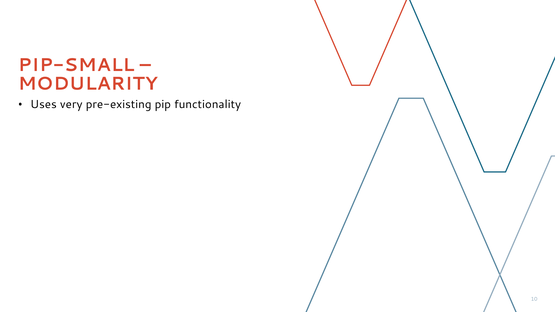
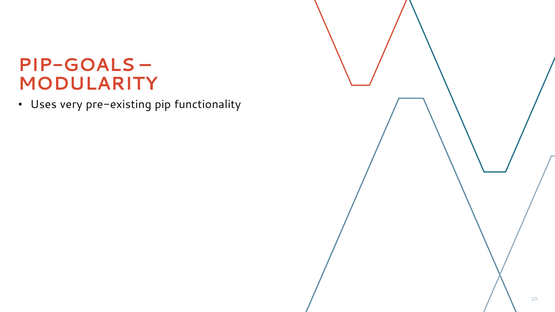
PIP-SMALL: PIP-SMALL -> PIP-GOALS (77, 65)
